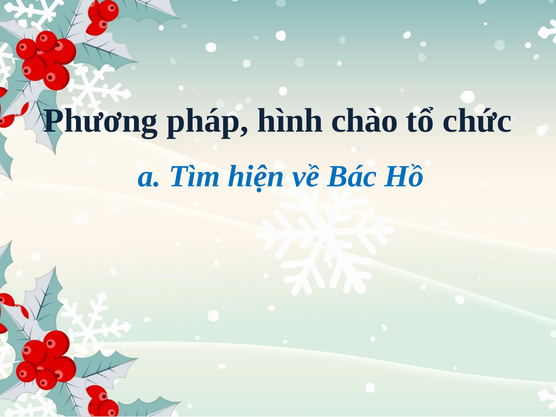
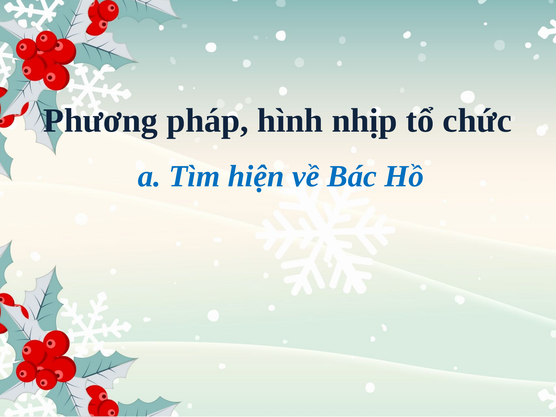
chào: chào -> nhịp (365, 121)
